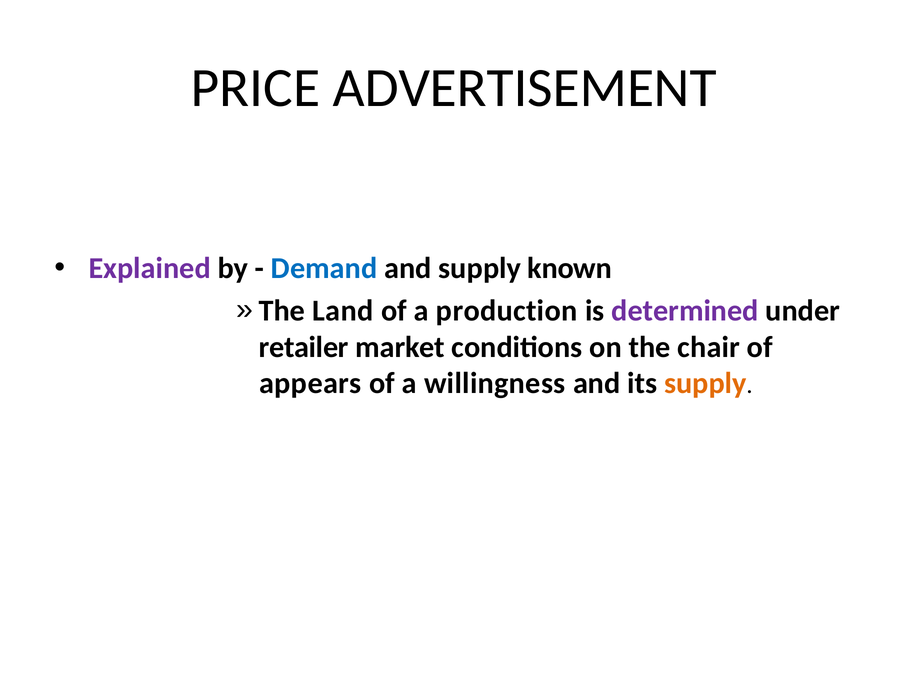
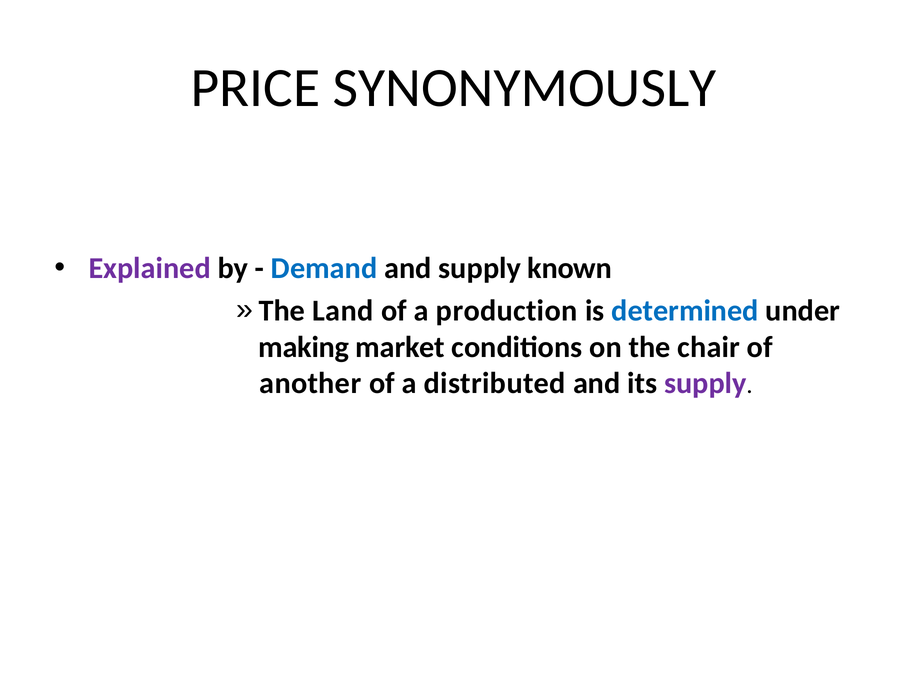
ADVERTISEMENT: ADVERTISEMENT -> SYNONYMOUSLY (525, 88)
determined colour: purple -> blue (685, 311)
retailer: retailer -> making (304, 347)
appears: appears -> another (310, 383)
willingness: willingness -> distributed (495, 383)
supply colour: orange -> purple (705, 383)
